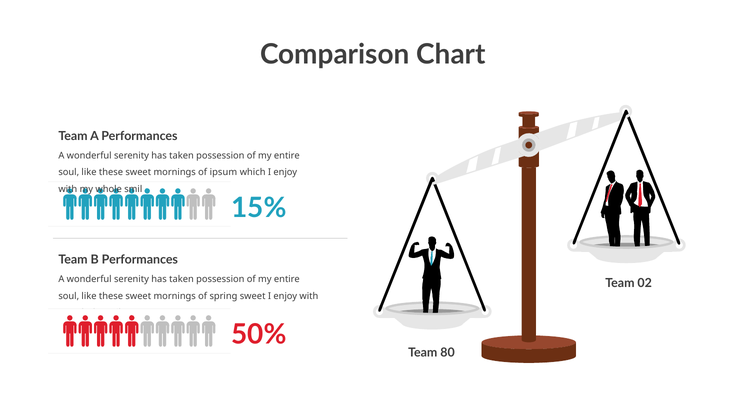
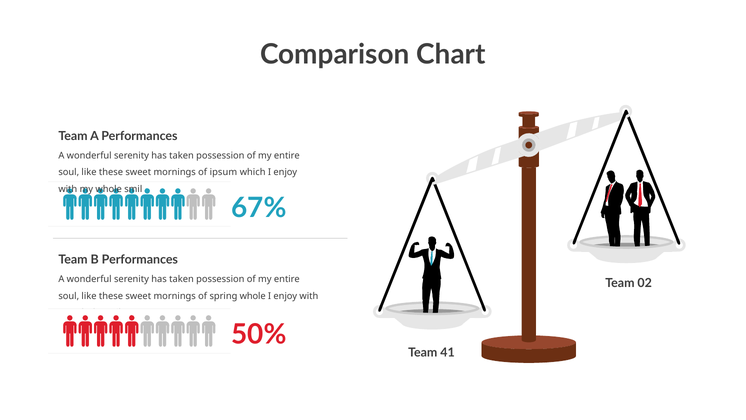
15%: 15% -> 67% (259, 208)
spring sweet: sweet -> whole (253, 296)
80: 80 -> 41 (448, 353)
